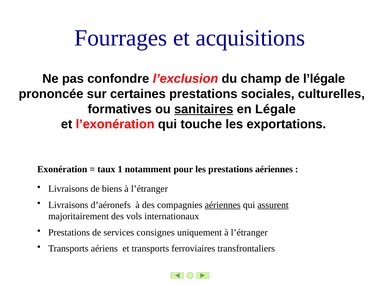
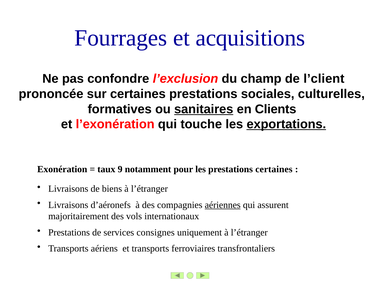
l’légale: l’légale -> l’client (324, 79)
Légale: Légale -> Clients (276, 109)
exportations underline: none -> present (286, 124)
1: 1 -> 9 (120, 169)
prestations aériennes: aériennes -> certaines (274, 169)
assurent underline: present -> none (273, 205)
